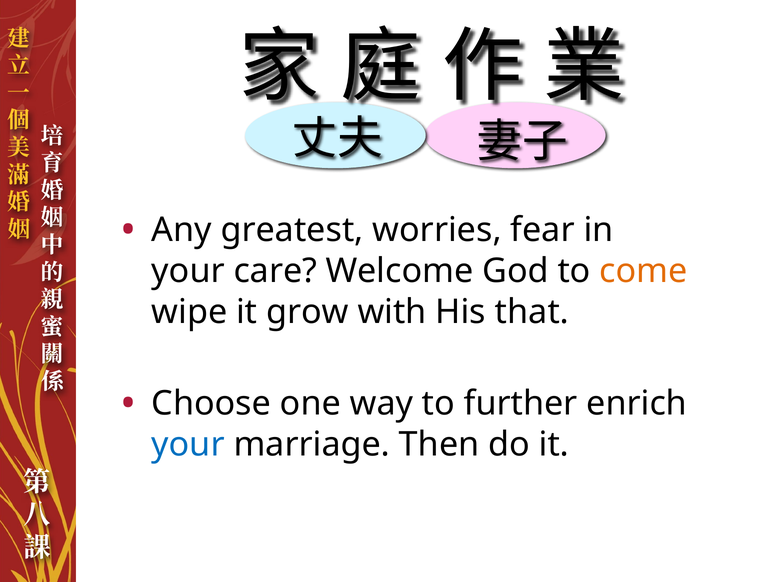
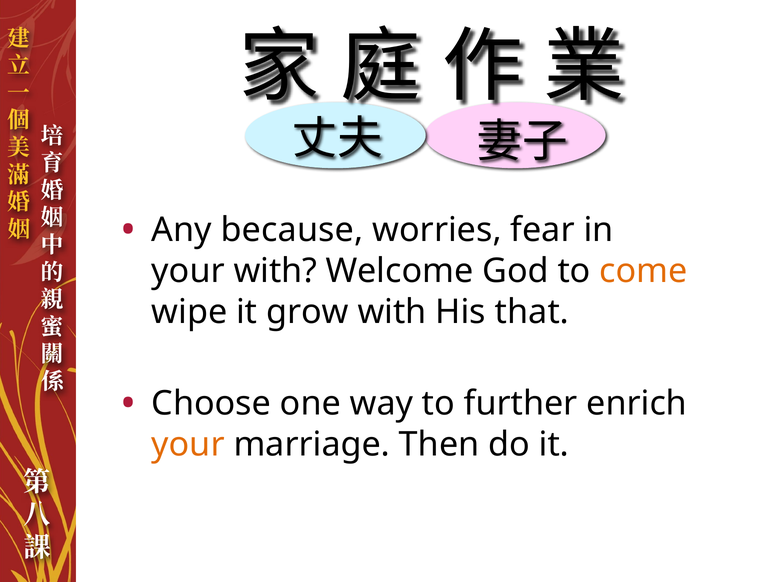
greatest: greatest -> because (292, 230)
your care: care -> with (275, 271)
your colour: blue -> orange (188, 445)
